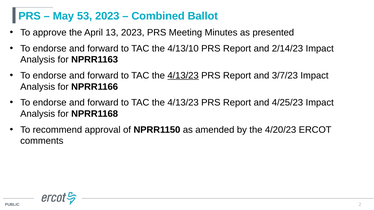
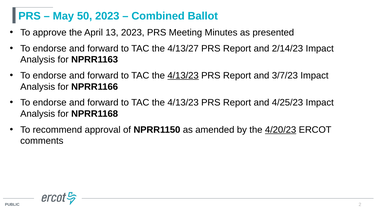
53: 53 -> 50 (85, 16)
4/13/10: 4/13/10 -> 4/13/27 (183, 49)
4/20/23 underline: none -> present (281, 130)
